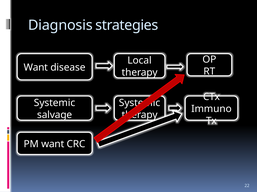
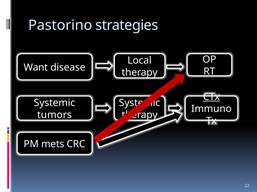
Diagnosis: Diagnosis -> Pastorino (60, 25)
CTx underline: none -> present (212, 97)
salvage: salvage -> tumors (55, 115)
PM want: want -> mets (53, 145)
